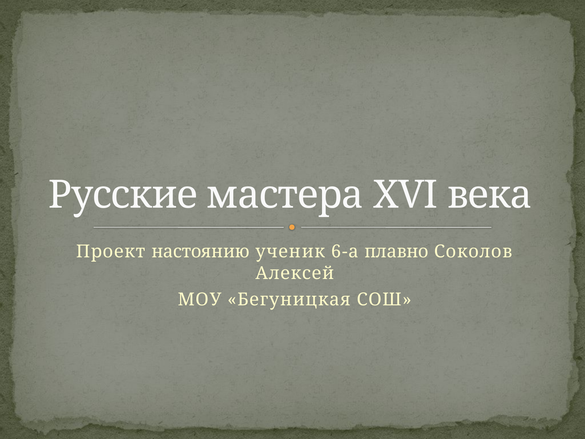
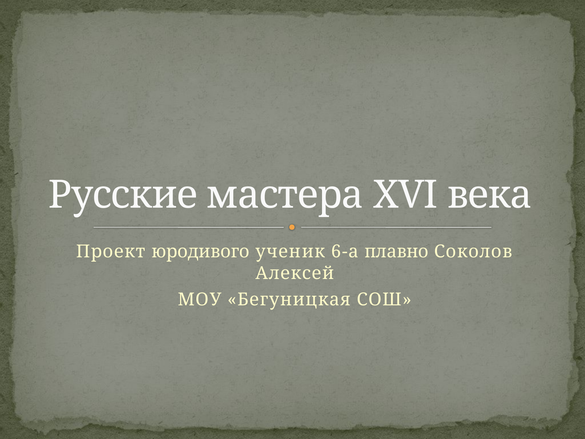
настоянию: настоянию -> юродивого (200, 252)
